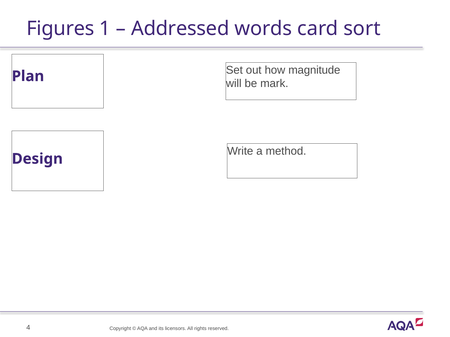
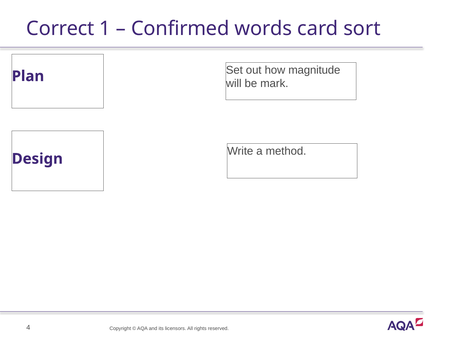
Figures: Figures -> Correct (60, 29)
Addressed: Addressed -> Confirmed (180, 29)
